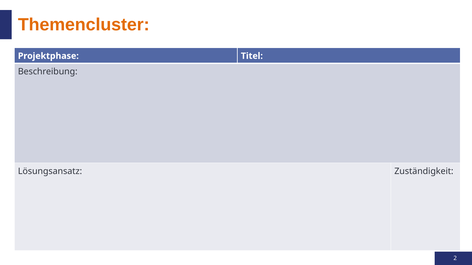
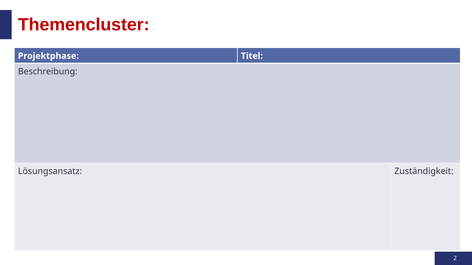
Themencluster colour: orange -> red (84, 25)
